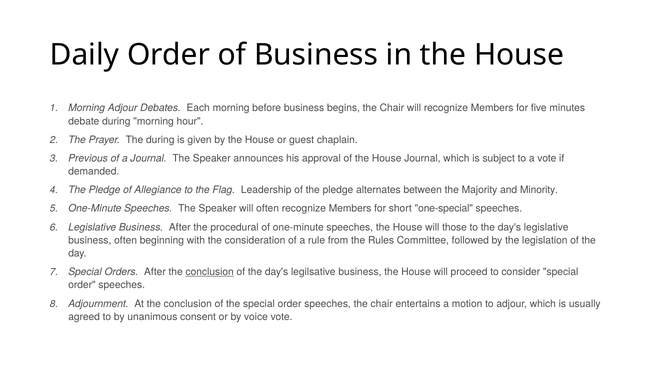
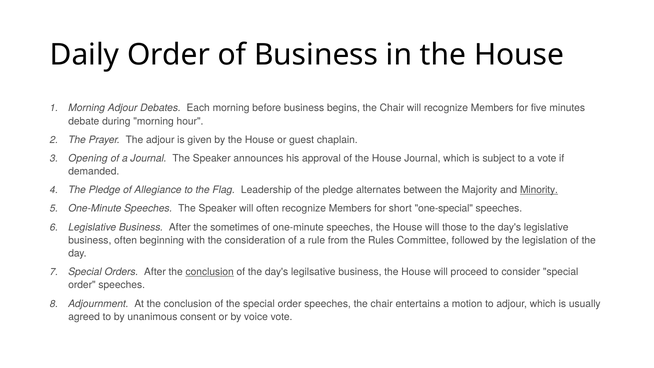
The during: during -> adjour (160, 140)
Previous: Previous -> Opening (88, 158)
Minority underline: none -> present (539, 190)
procedural: procedural -> sometimes (235, 227)
